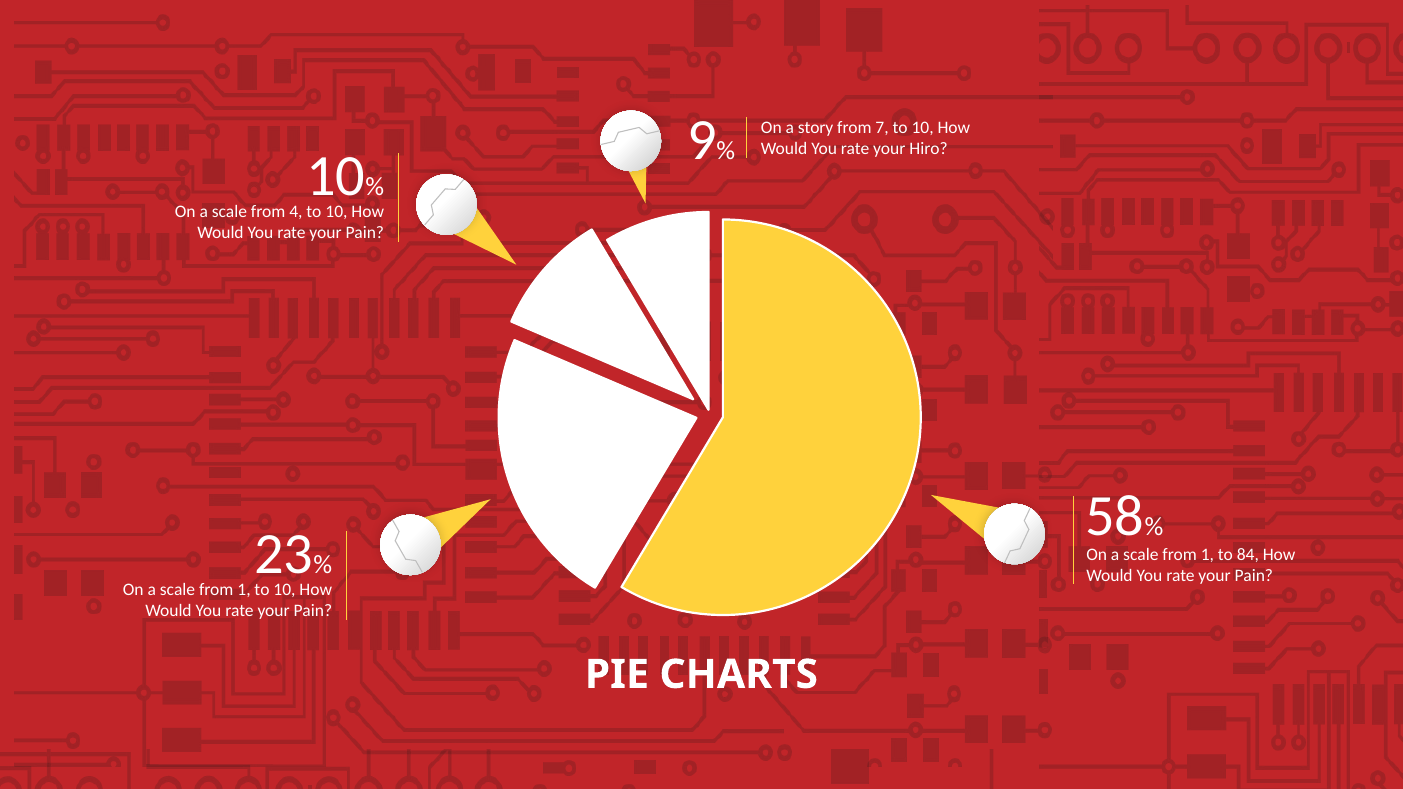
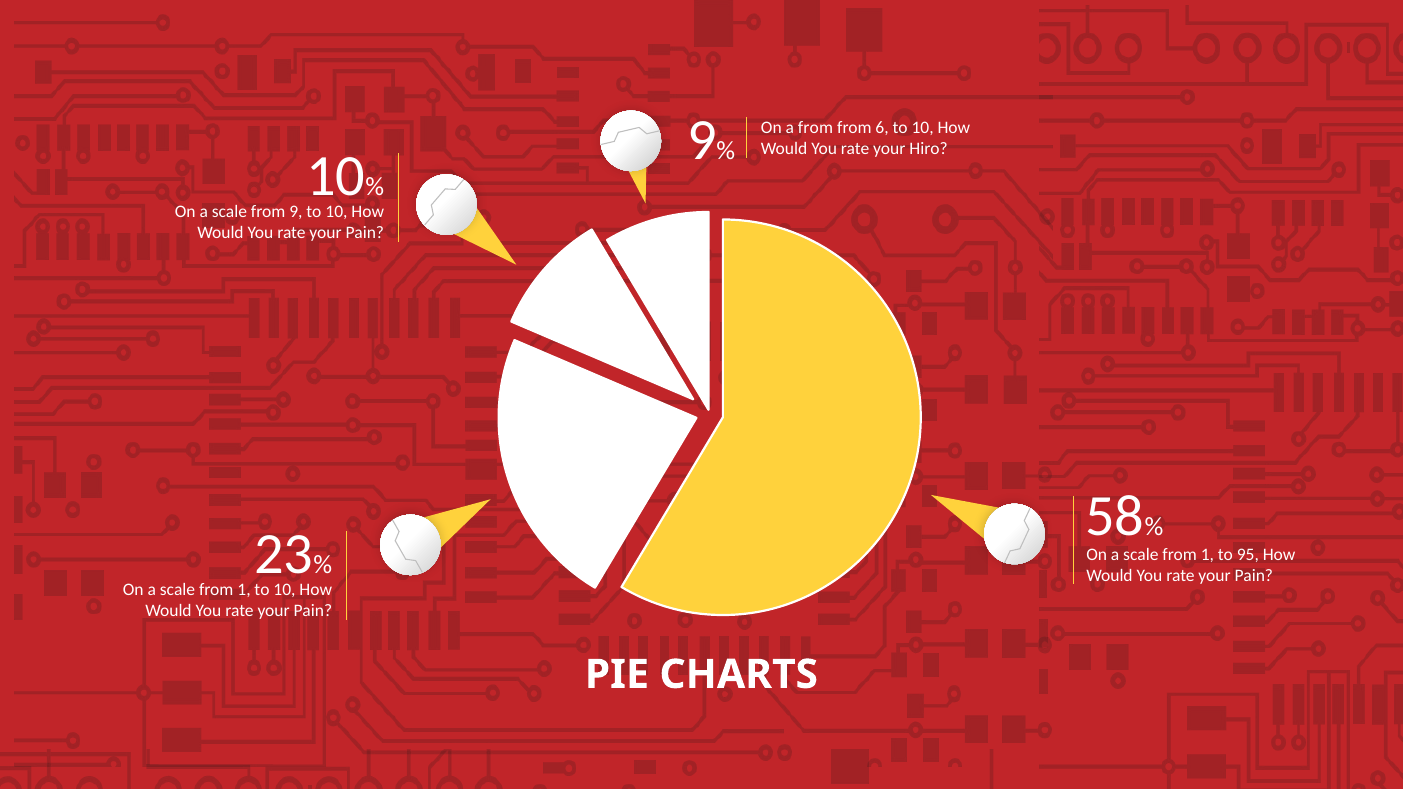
a story: story -> from (815, 128)
7: 7 -> 6 (882, 128)
from 4: 4 -> 9 (296, 212)
84: 84 -> 95 (1248, 555)
